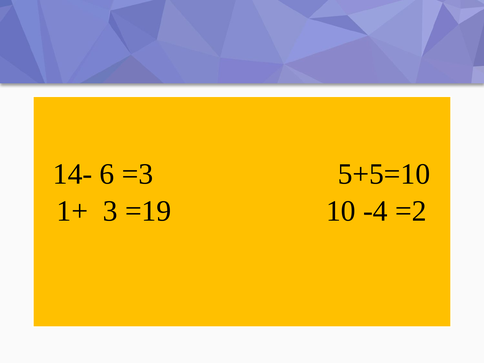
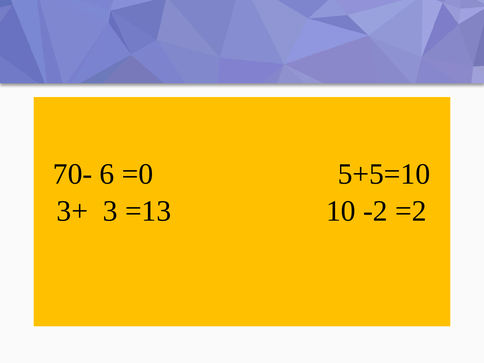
14-: 14- -> 70- (73, 174)
=3: =3 -> =0 (138, 174)
1+: 1+ -> 3+ (72, 211)
=19: =19 -> =13 (148, 211)
-4: -4 -> -2 (375, 211)
